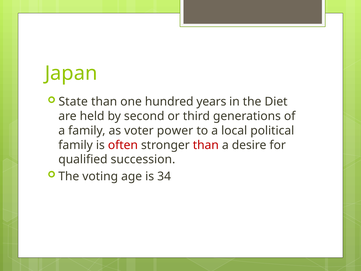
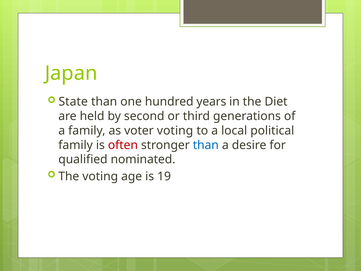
voter power: power -> voting (175, 130)
than colour: red -> blue (206, 145)
succession: succession -> nominated (143, 159)
34: 34 -> 19 (164, 176)
